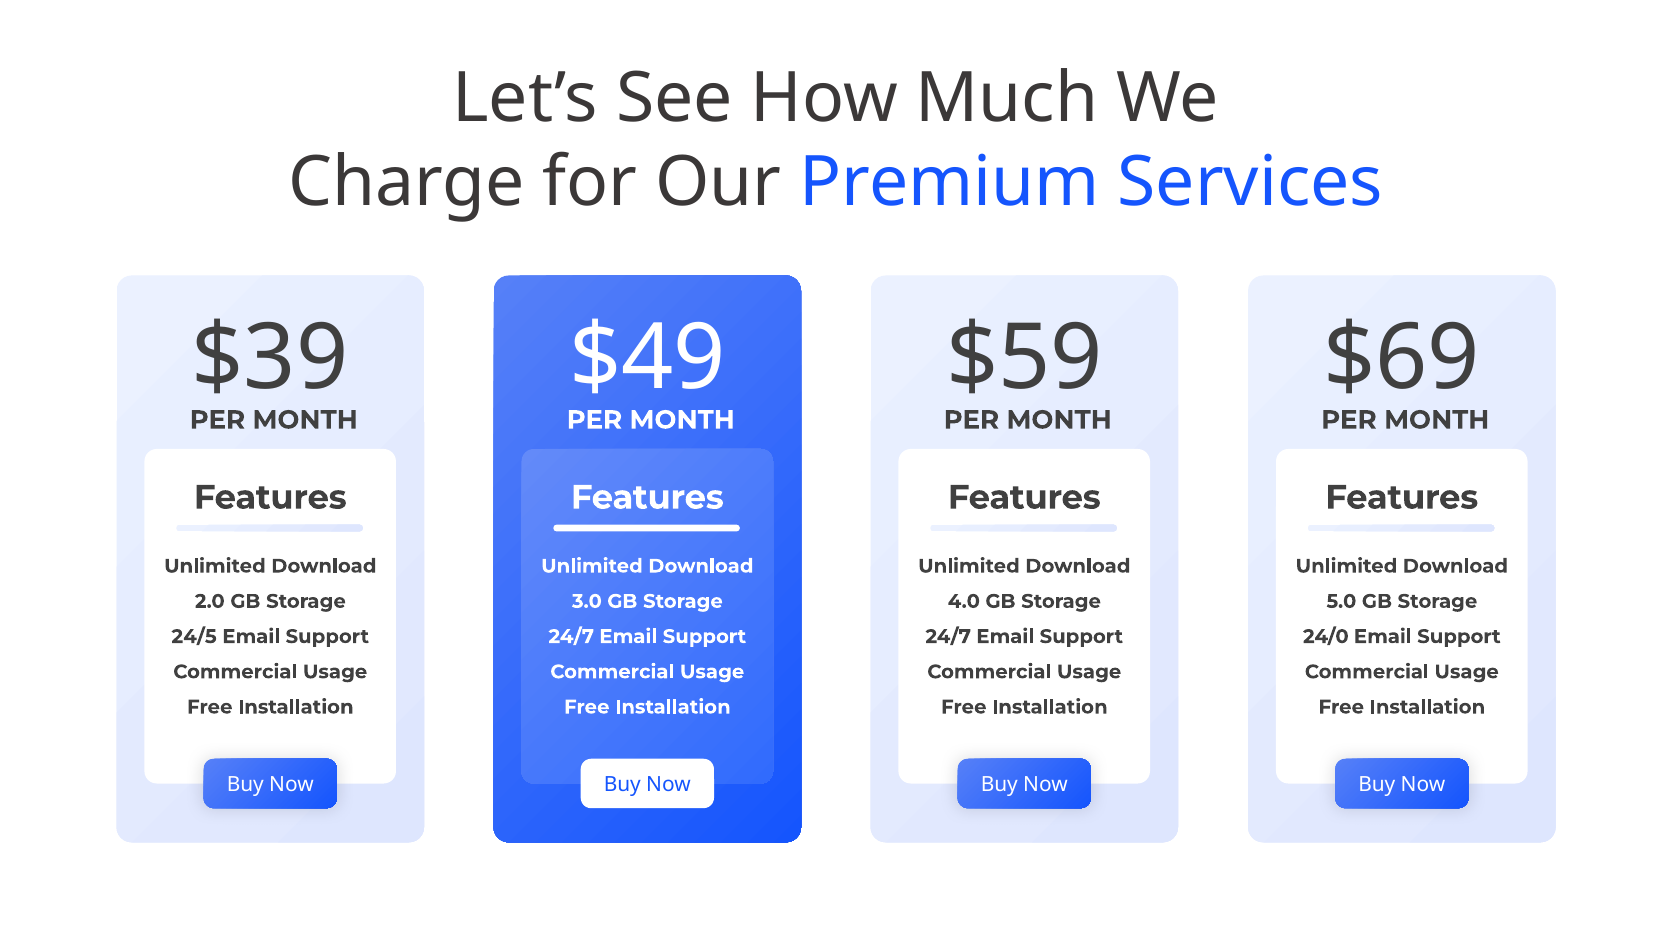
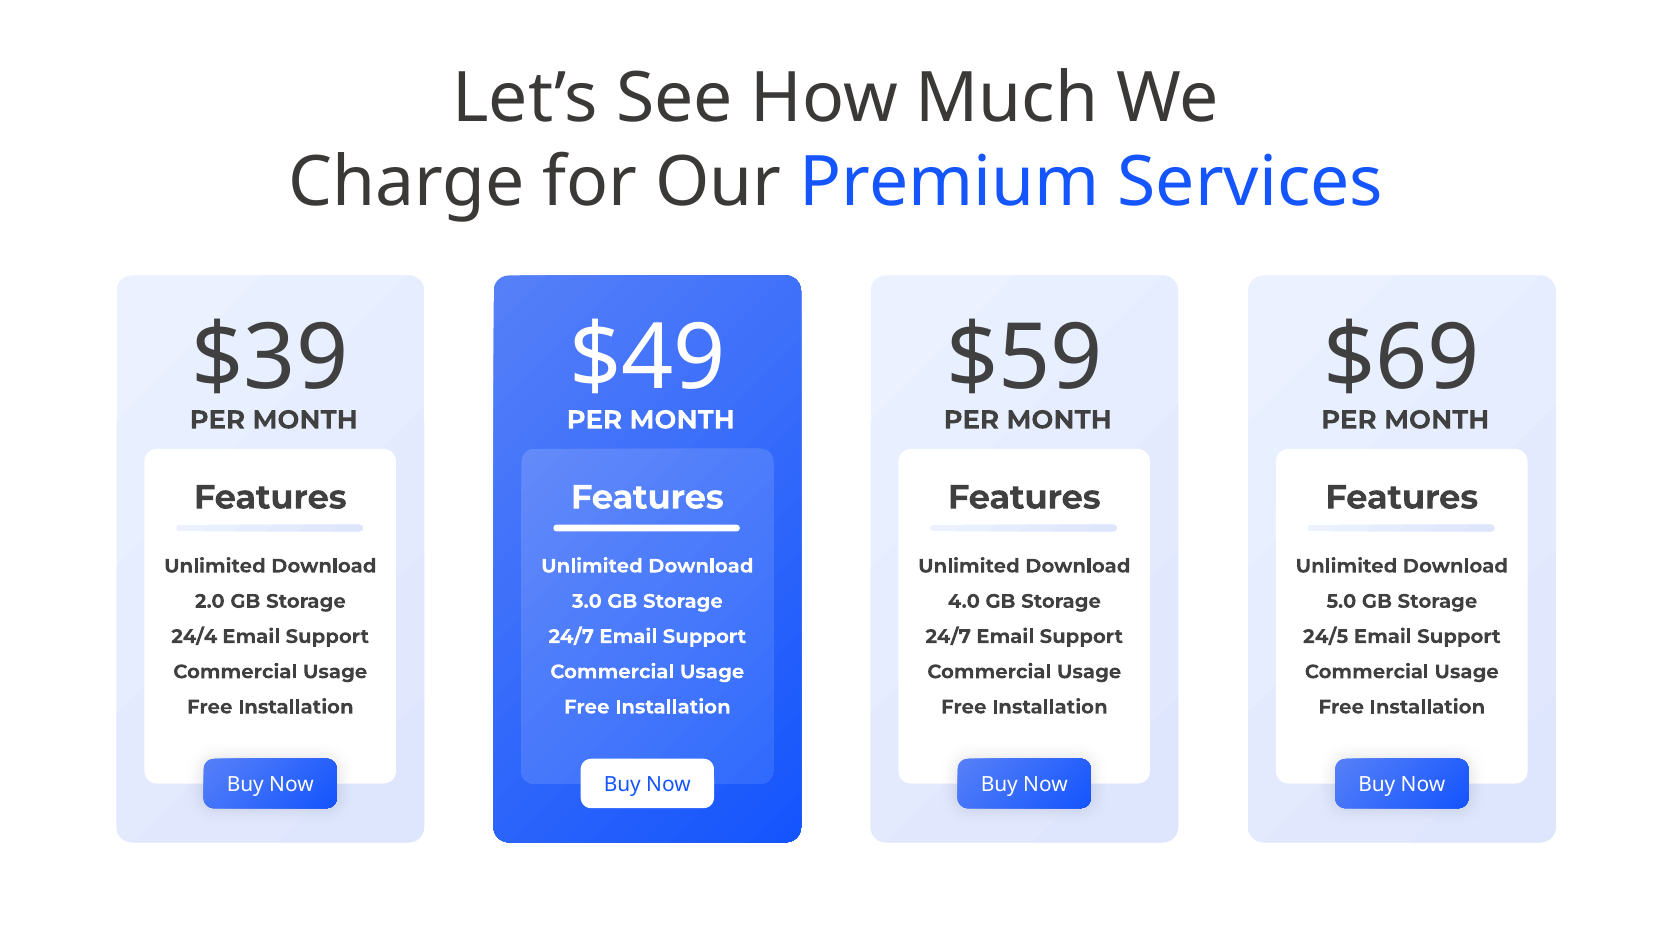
24/5: 24/5 -> 24/4 (194, 636)
24/0: 24/0 -> 24/5 (1326, 636)
